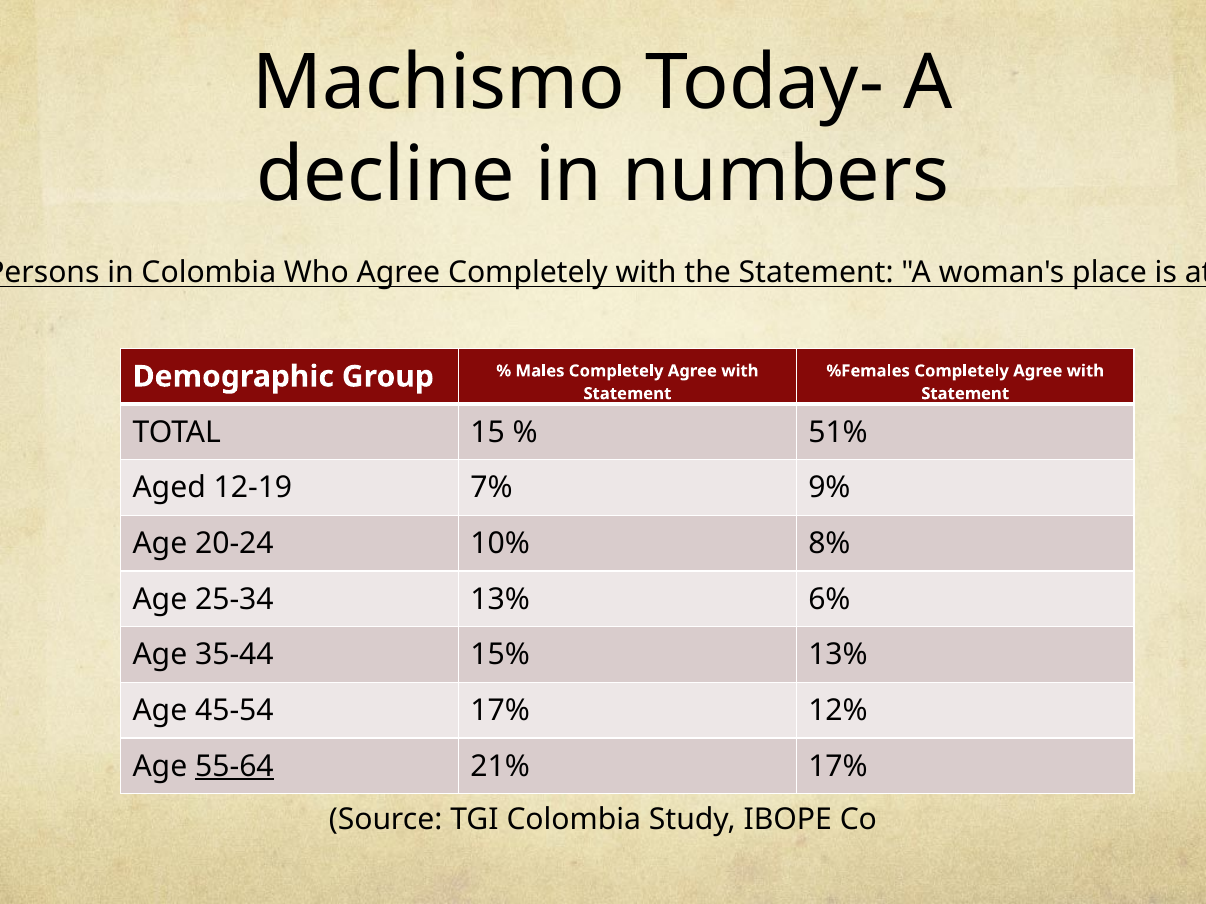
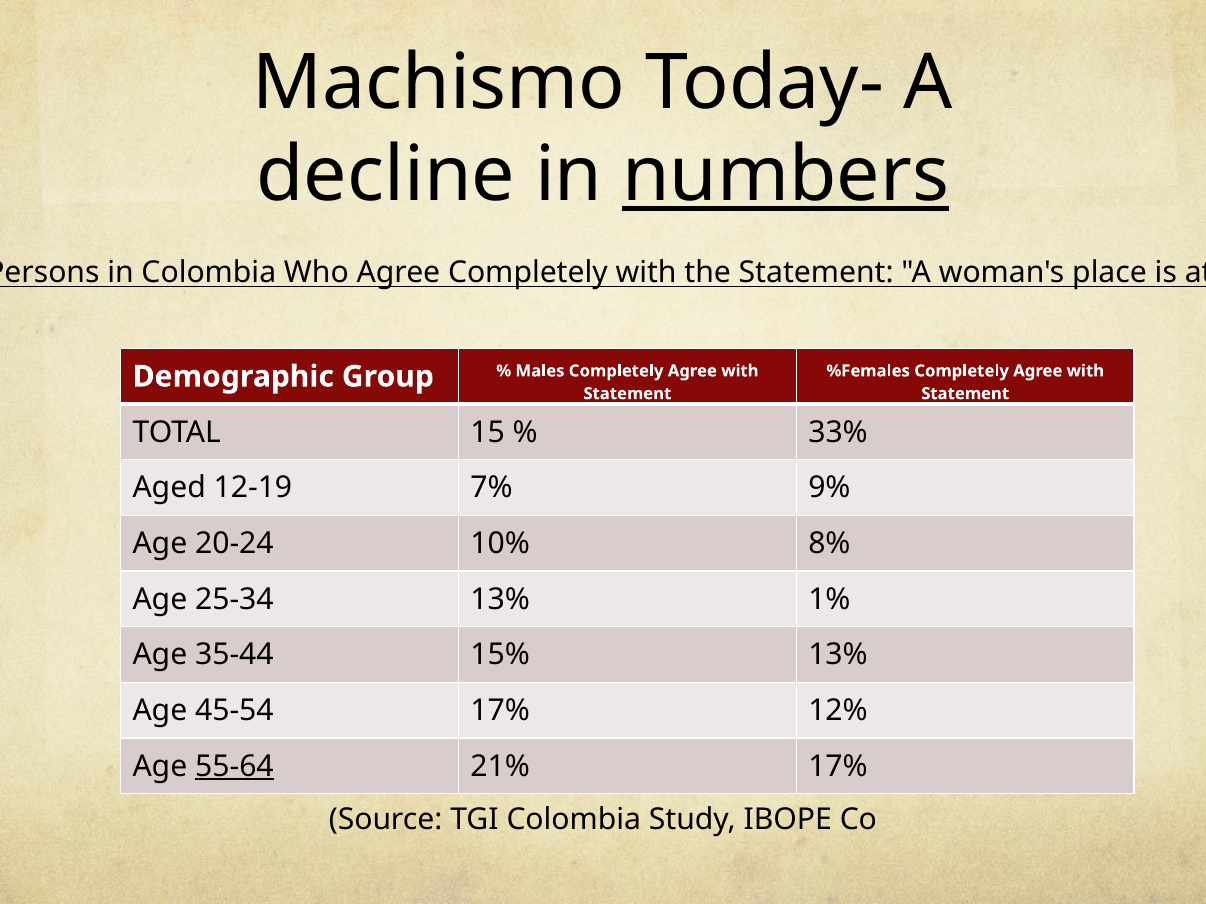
numbers underline: none -> present (786, 175)
51%: 51% -> 33% (838, 432)
6%: 6% -> 1% (829, 600)
